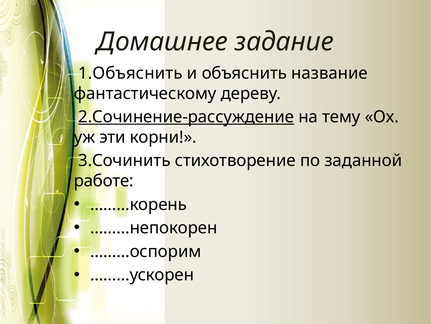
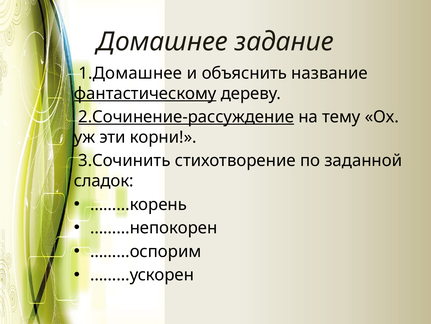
1.Объяснить: 1.Объяснить -> 1.Домашнее (130, 73)
фантастическому underline: none -> present (145, 93)
работе: работе -> сладок (104, 181)
